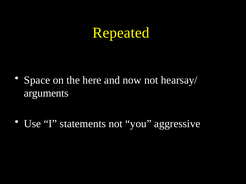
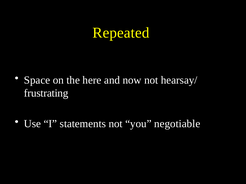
arguments: arguments -> frustrating (46, 93)
aggressive: aggressive -> negotiable (177, 124)
